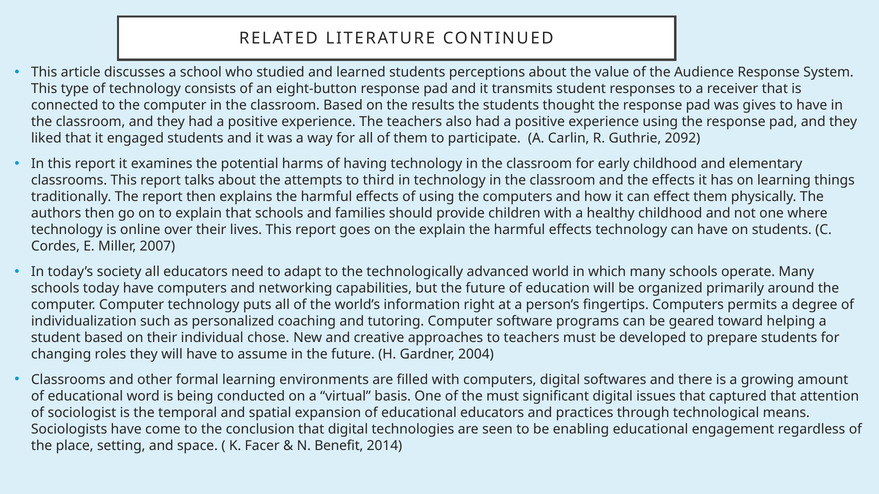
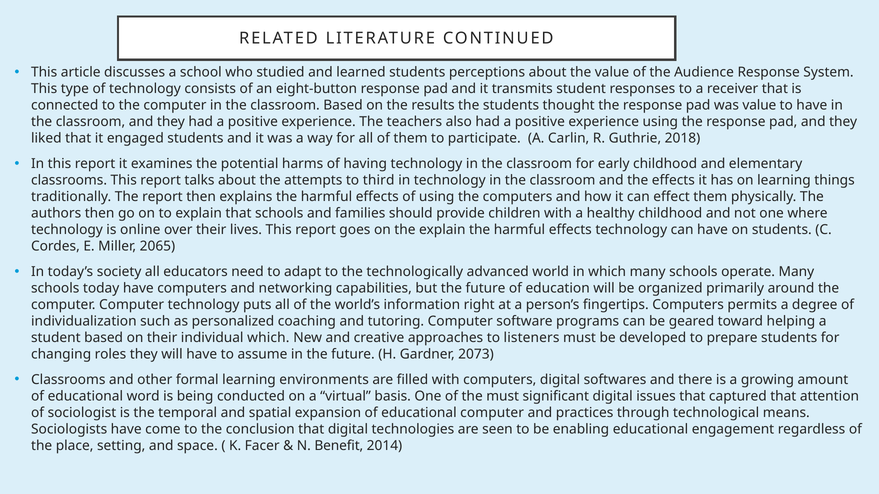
was gives: gives -> value (759, 105)
2092: 2092 -> 2018 (683, 138)
2007: 2007 -> 2065 (157, 246)
individual chose: chose -> which (268, 338)
to teachers: teachers -> listeners (532, 338)
2004: 2004 -> 2073 (476, 354)
educational educators: educators -> computer (492, 413)
